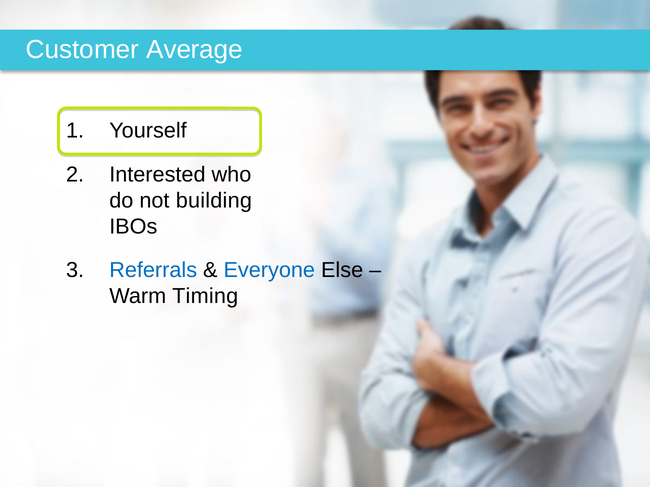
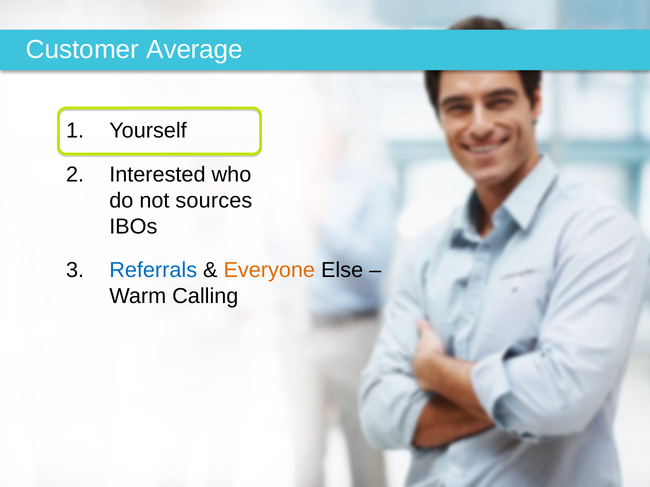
building: building -> sources (214, 201)
Everyone colour: blue -> orange (269, 270)
Timing: Timing -> Calling (205, 296)
